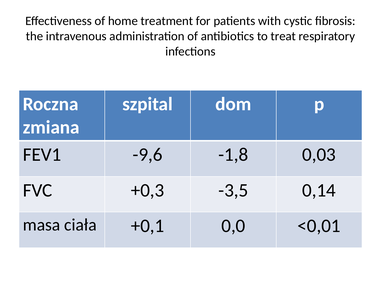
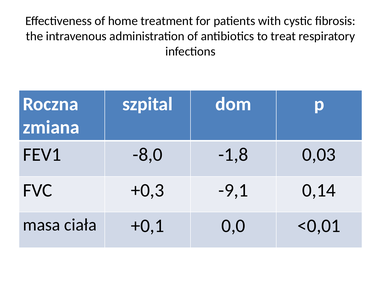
-9,6: -9,6 -> -8,0 (148, 154)
-3,5: -3,5 -> -9,1 (233, 190)
